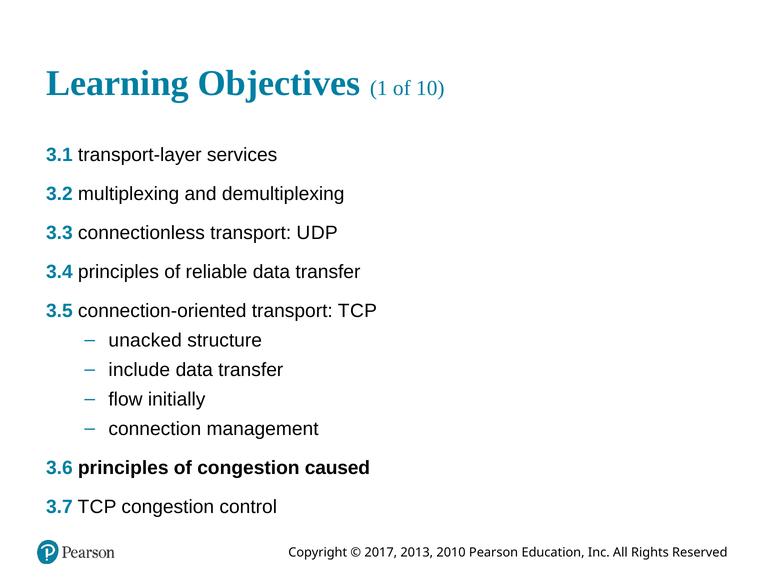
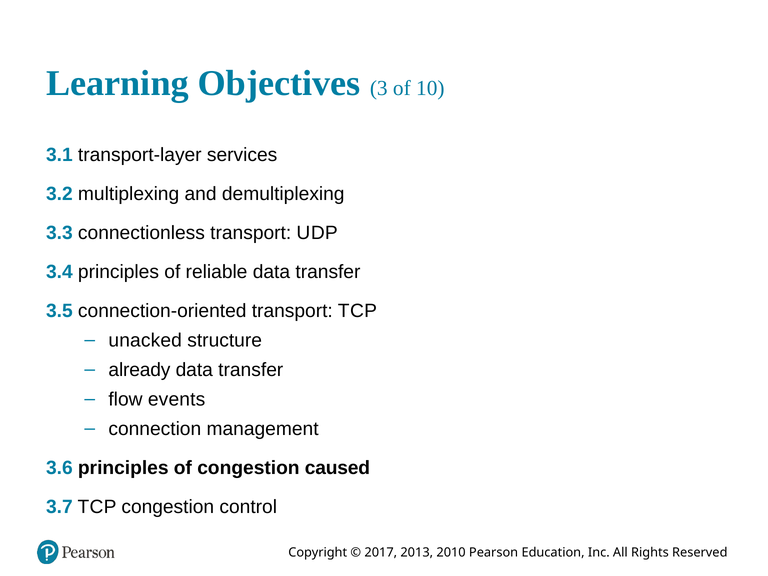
1: 1 -> 3 (379, 88)
include: include -> already (139, 370)
initially: initially -> events (177, 399)
